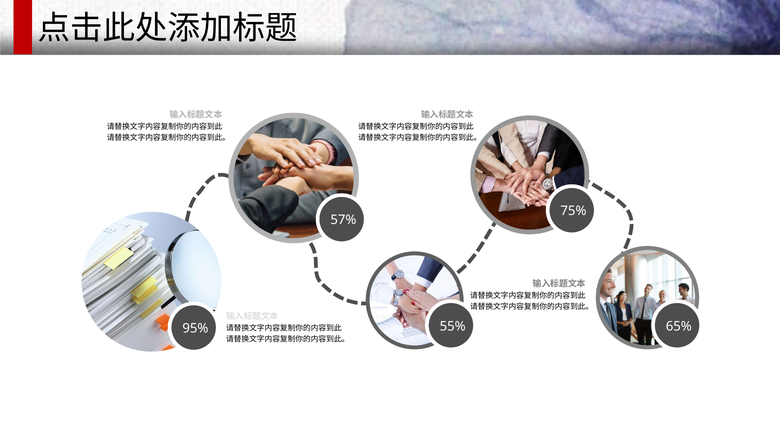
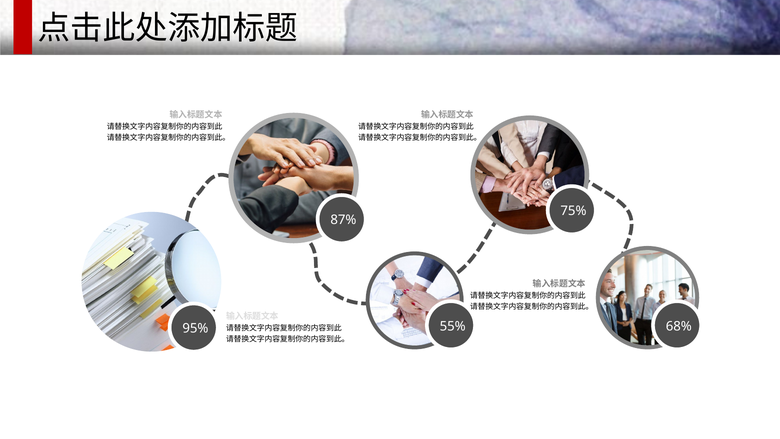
57%: 57% -> 87% (343, 220)
65%: 65% -> 68% (679, 326)
